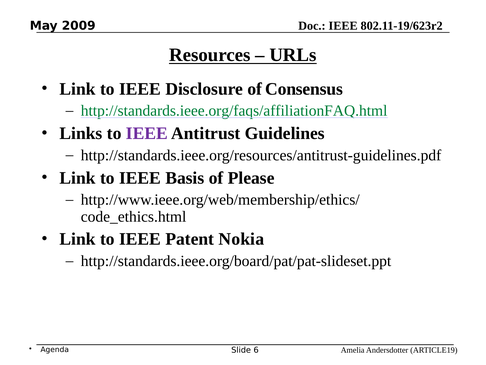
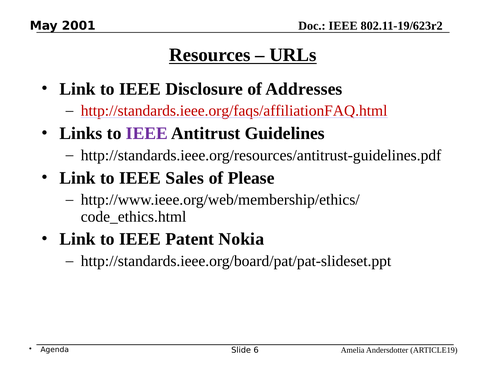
2009: 2009 -> 2001 (79, 26)
Consensus: Consensus -> Addresses (304, 89)
http://standards.ieee.org/faqs/affiliationFAQ.html colour: green -> red (234, 111)
Basis: Basis -> Sales (185, 178)
